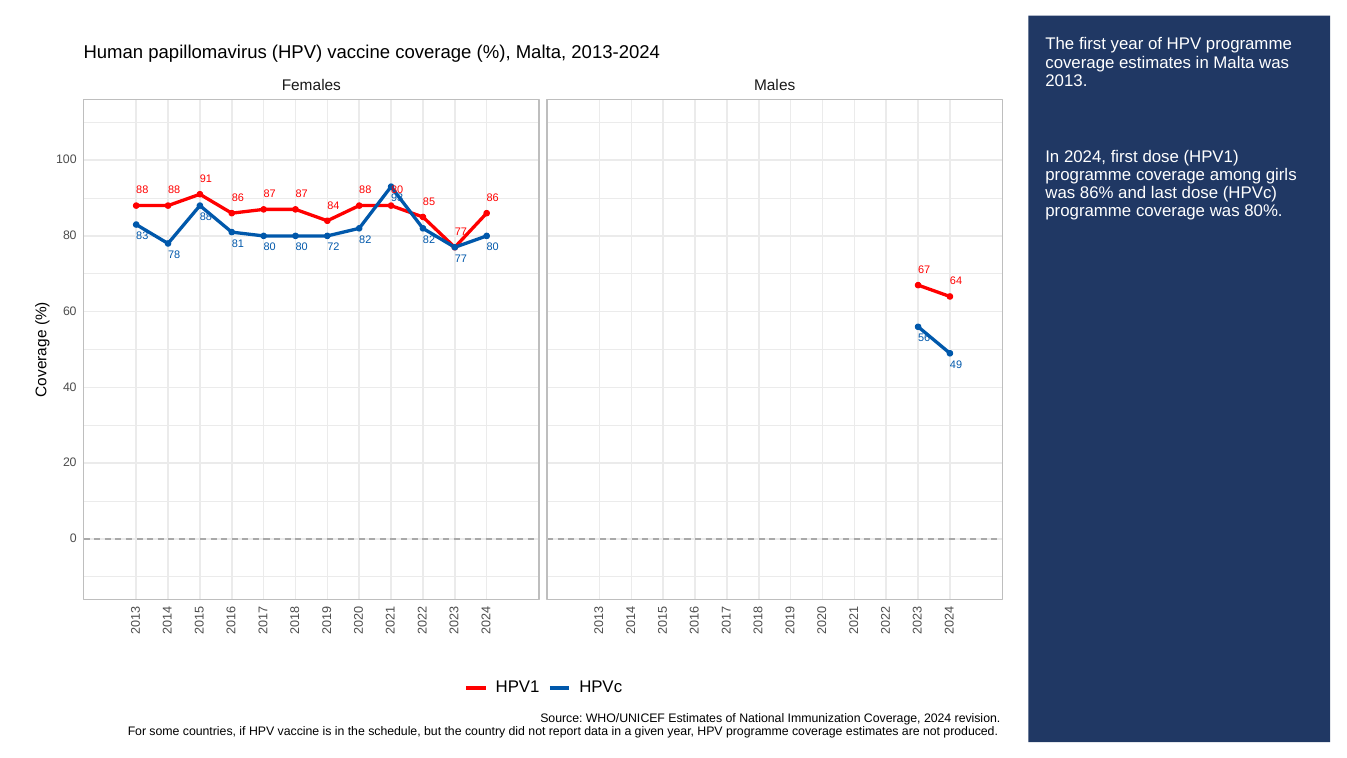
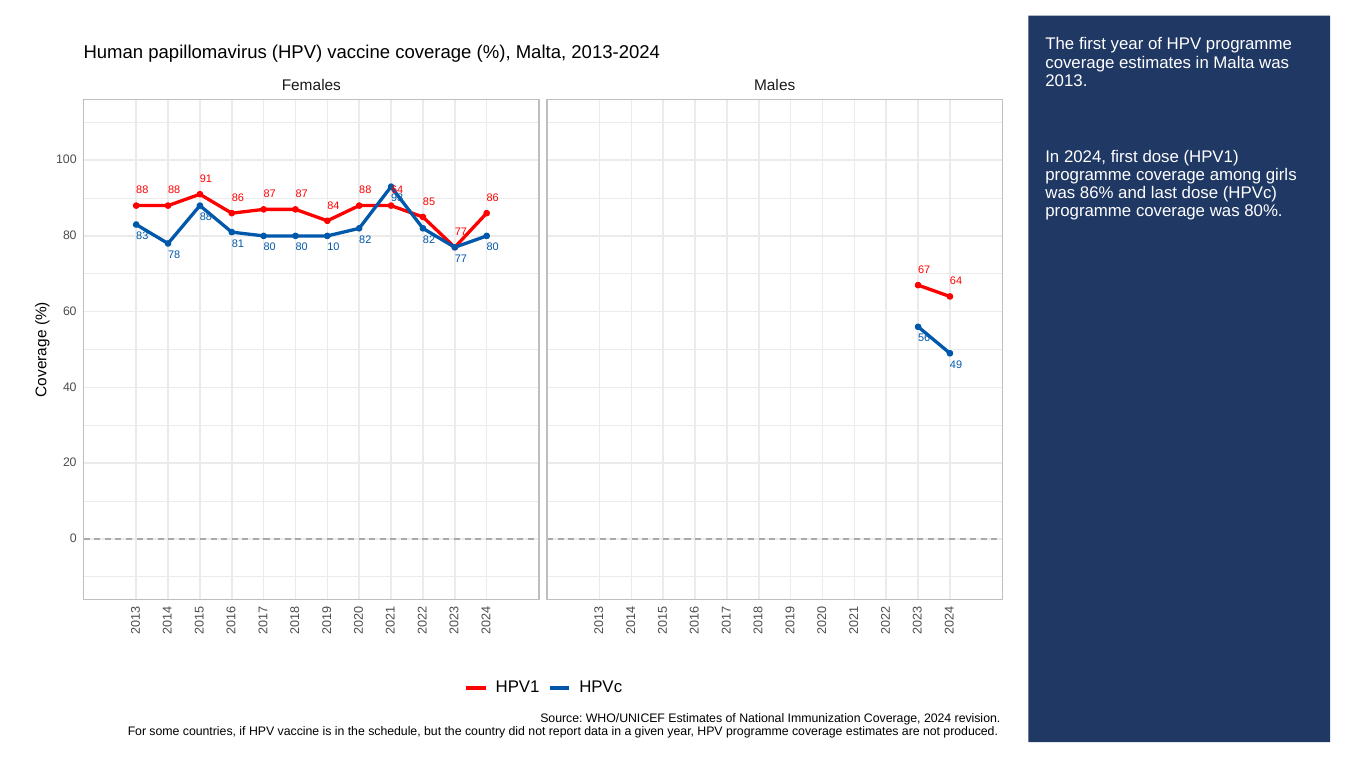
88 80: 80 -> 64 (397, 190)
72: 72 -> 10 (333, 247)
